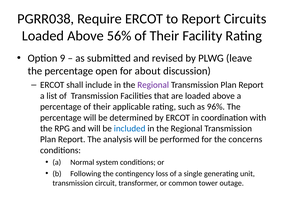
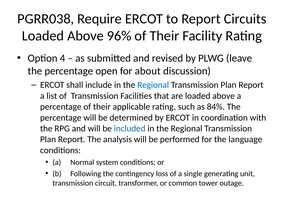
56%: 56% -> 96% (119, 36)
9: 9 -> 4 (63, 58)
Regional colour: purple -> blue (153, 85)
96%: 96% -> 84% (216, 107)
concerns: concerns -> language (245, 139)
